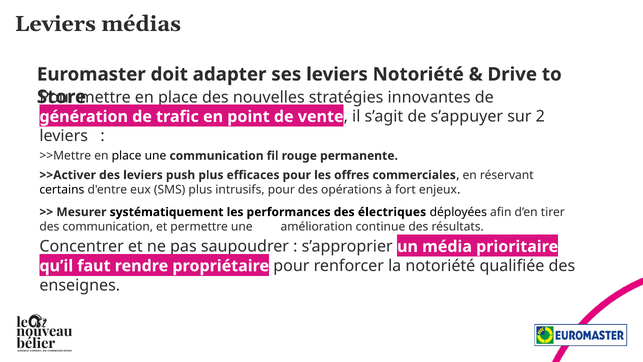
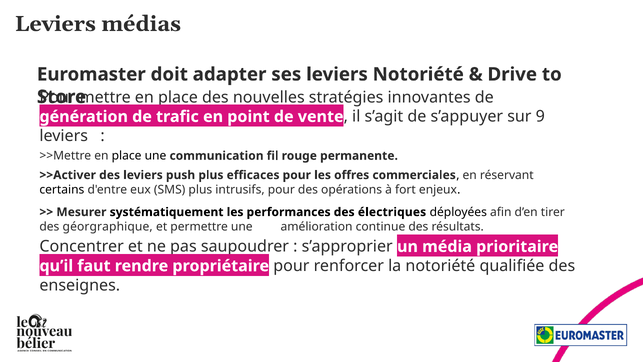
2: 2 -> 9 (540, 117)
des communication: communication -> géorgraphique (108, 226)
